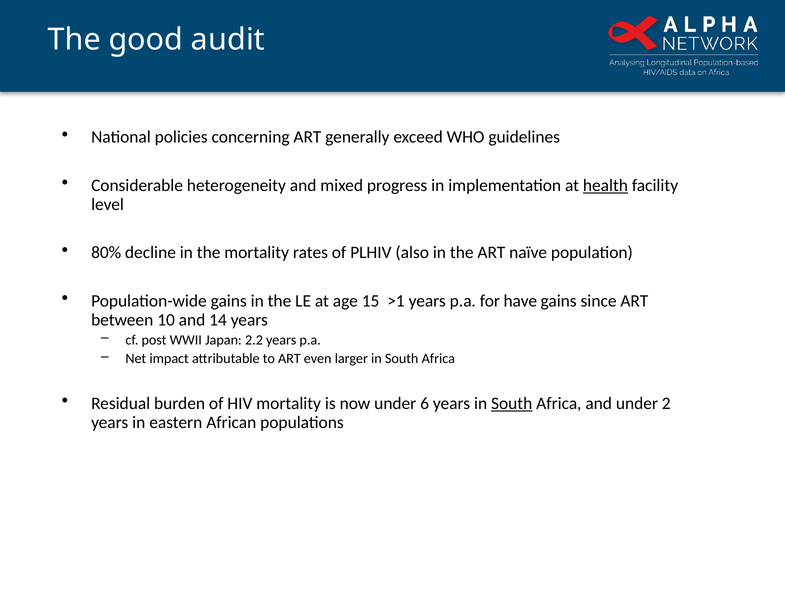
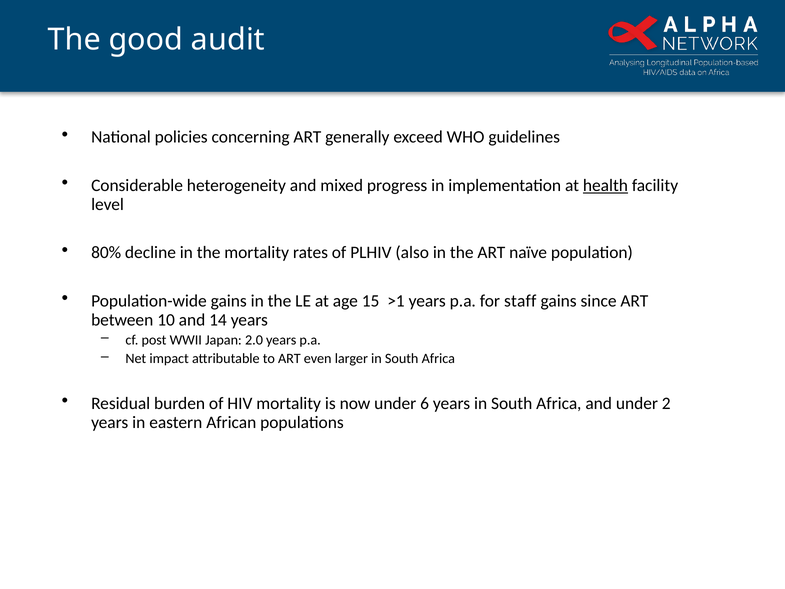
have: have -> staff (520, 301)
2.2: 2.2 -> 2.0 (254, 340)
South underline: present -> none (512, 403)
